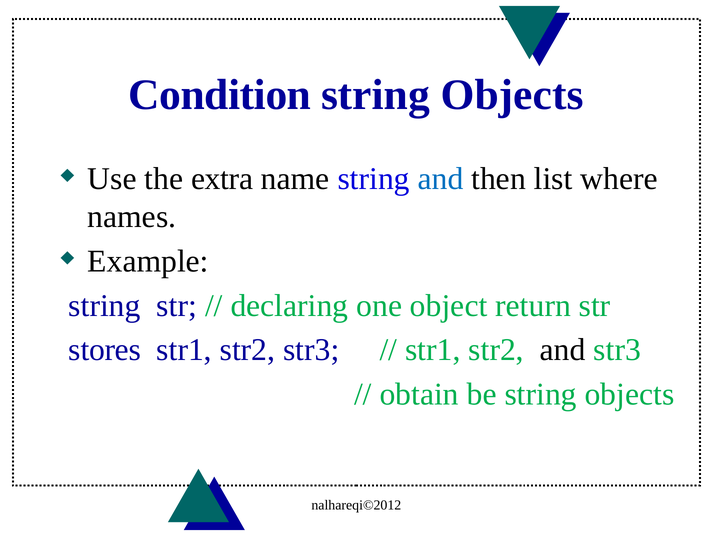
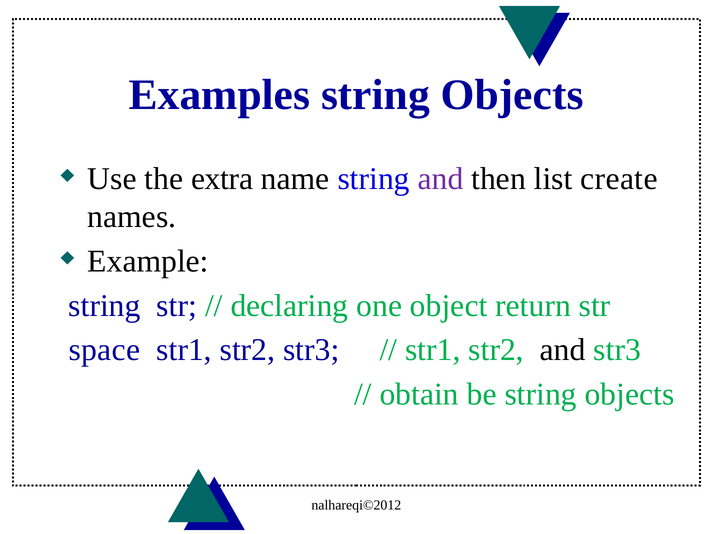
Condition: Condition -> Examples (220, 95)
and colour: blue -> purple (441, 179)
where: where -> create (619, 179)
stores: stores -> space (104, 350)
